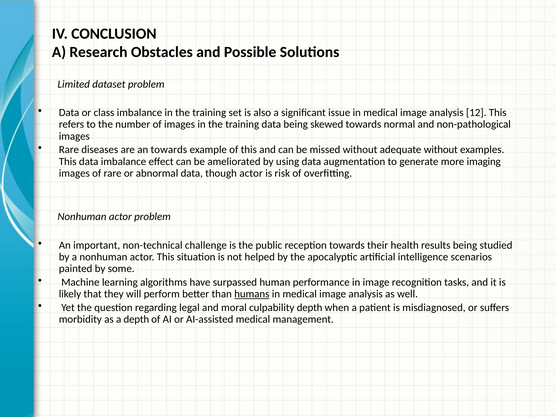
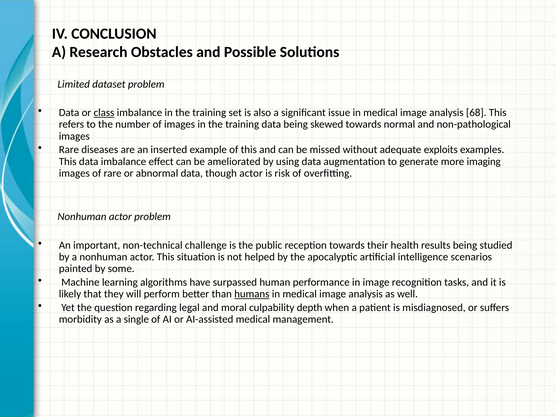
class underline: none -> present (104, 113)
12: 12 -> 68 (476, 113)
an towards: towards -> inserted (169, 150)
adequate without: without -> exploits (441, 150)
a depth: depth -> single (136, 319)
